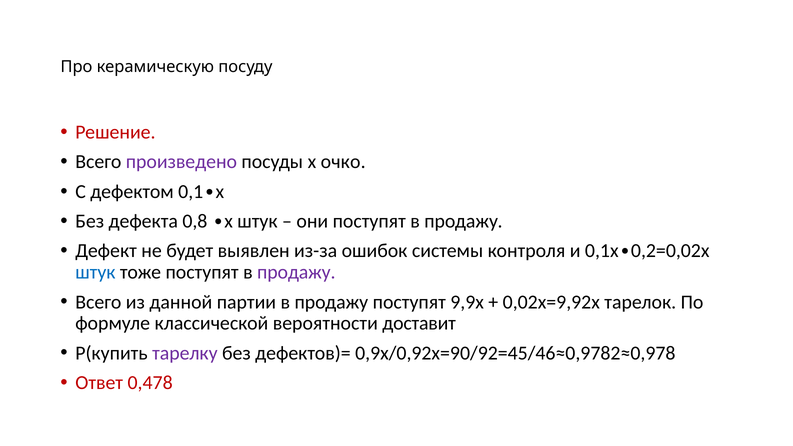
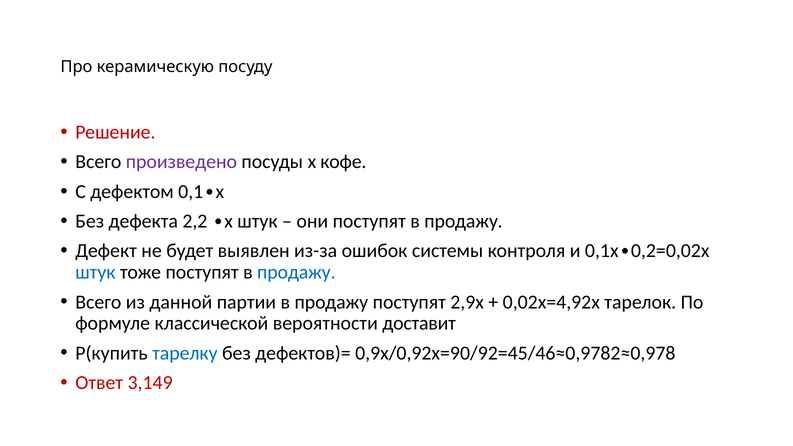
очко: очко -> кофе (343, 162)
0,8: 0,8 -> 2,2 (195, 221)
продажу colour: purple -> blue (296, 272)
9,9х: 9,9х -> 2,9х (467, 302)
0,02х=9,92х: 0,02х=9,92х -> 0,02х=4,92х (551, 302)
тарелку colour: purple -> blue (185, 353)
0,478: 0,478 -> 3,149 (150, 383)
